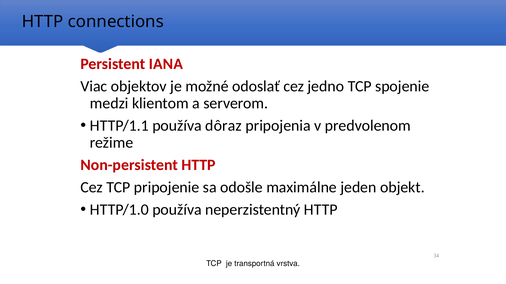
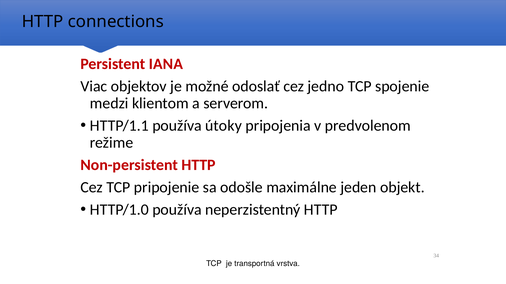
dôraz: dôraz -> útoky (224, 126)
